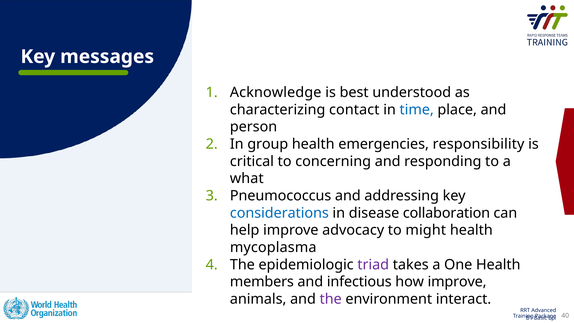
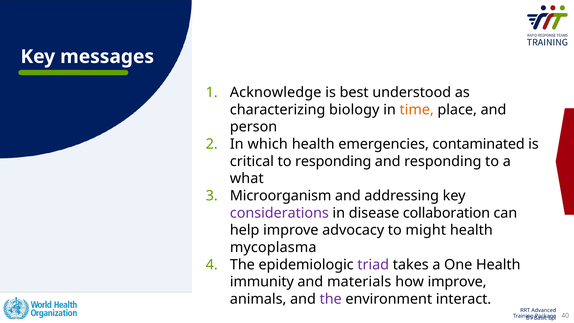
contact: contact -> biology (354, 110)
time colour: blue -> orange (417, 110)
group: group -> which (268, 144)
responsibility: responsibility -> contaminated (479, 144)
to concerning: concerning -> responding (333, 161)
Pneumococcus: Pneumococcus -> Microorganism (281, 196)
considerations colour: blue -> purple (279, 213)
members: members -> immunity (262, 282)
infectious: infectious -> materials (359, 282)
